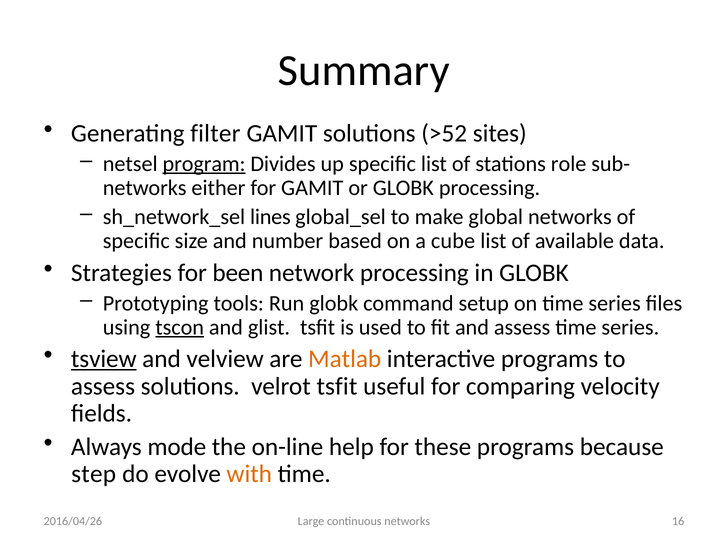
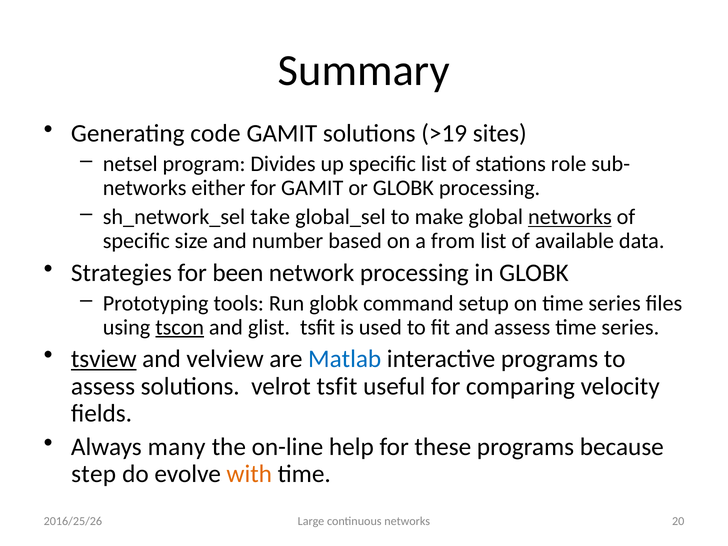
filter: filter -> code (215, 133)
>52: >52 -> >19 (444, 133)
program underline: present -> none (204, 164)
lines: lines -> take (270, 217)
networks underline: none -> present (570, 217)
cube: cube -> from (453, 241)
Matlab colour: orange -> blue (345, 359)
mode: mode -> many (177, 447)
16: 16 -> 20 (678, 521)
2016/04/26: 2016/04/26 -> 2016/25/26 (73, 521)
